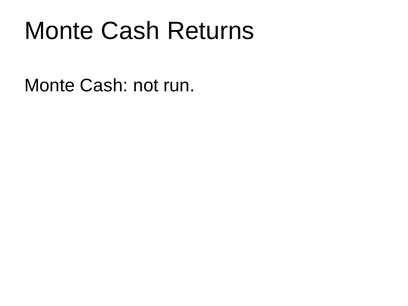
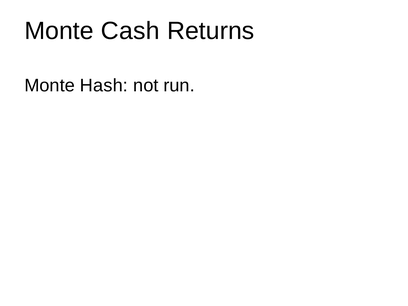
Cash: Cash -> Hash (104, 86)
